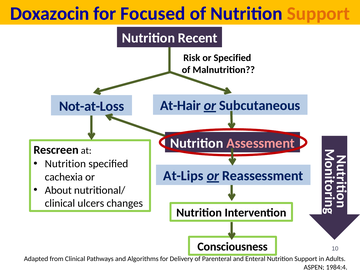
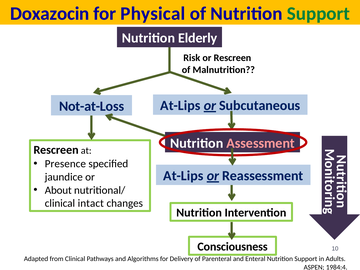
Focused: Focused -> Physical (153, 14)
Support colour: orange -> green (318, 14)
Recent: Recent -> Elderly (198, 38)
or Specified: Specified -> Rescreen (232, 58)
At-Hair: At-Hair -> At-Lips (180, 106)
Nutrition: Nutrition -> Presence (65, 164)
cachexia: cachexia -> jaundice (64, 177)
ulcers: ulcers -> intact (91, 203)
